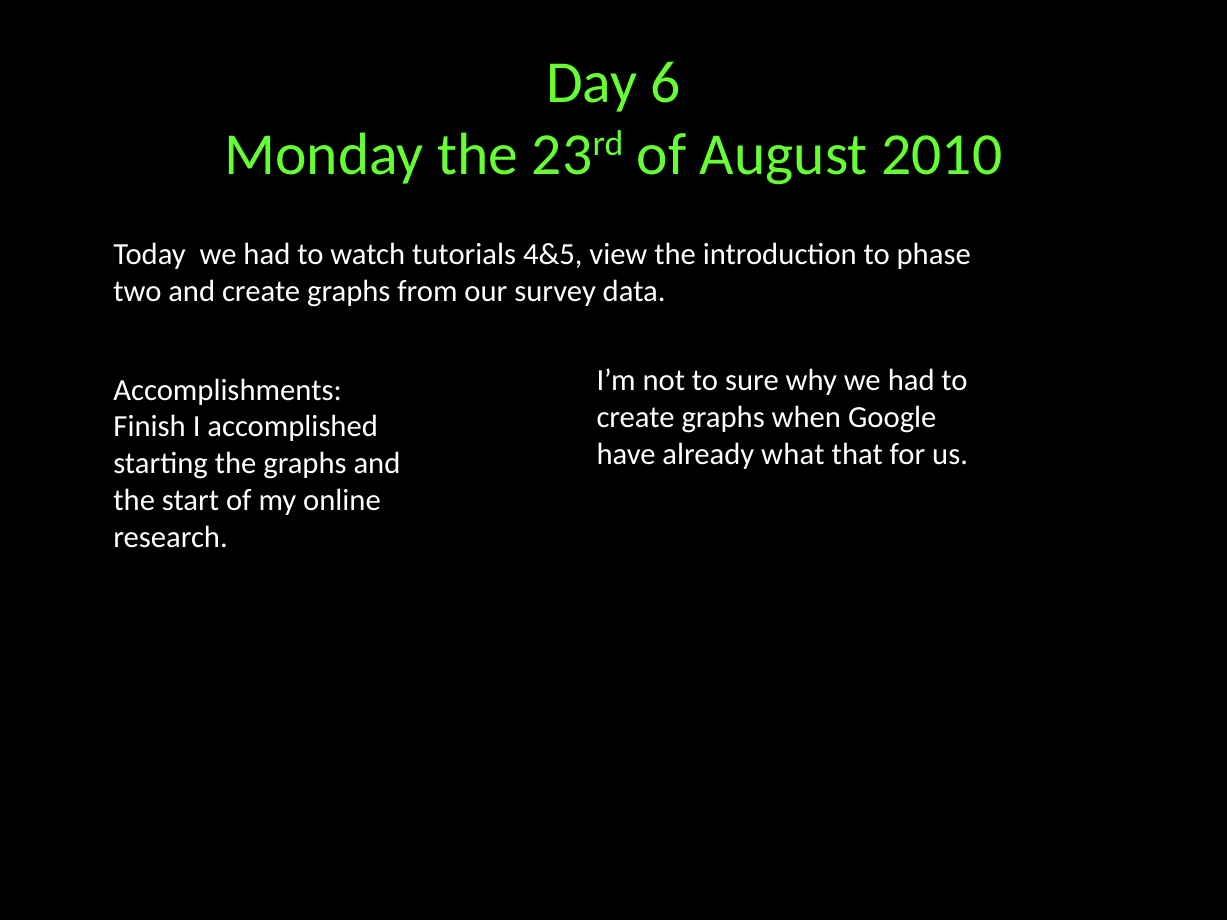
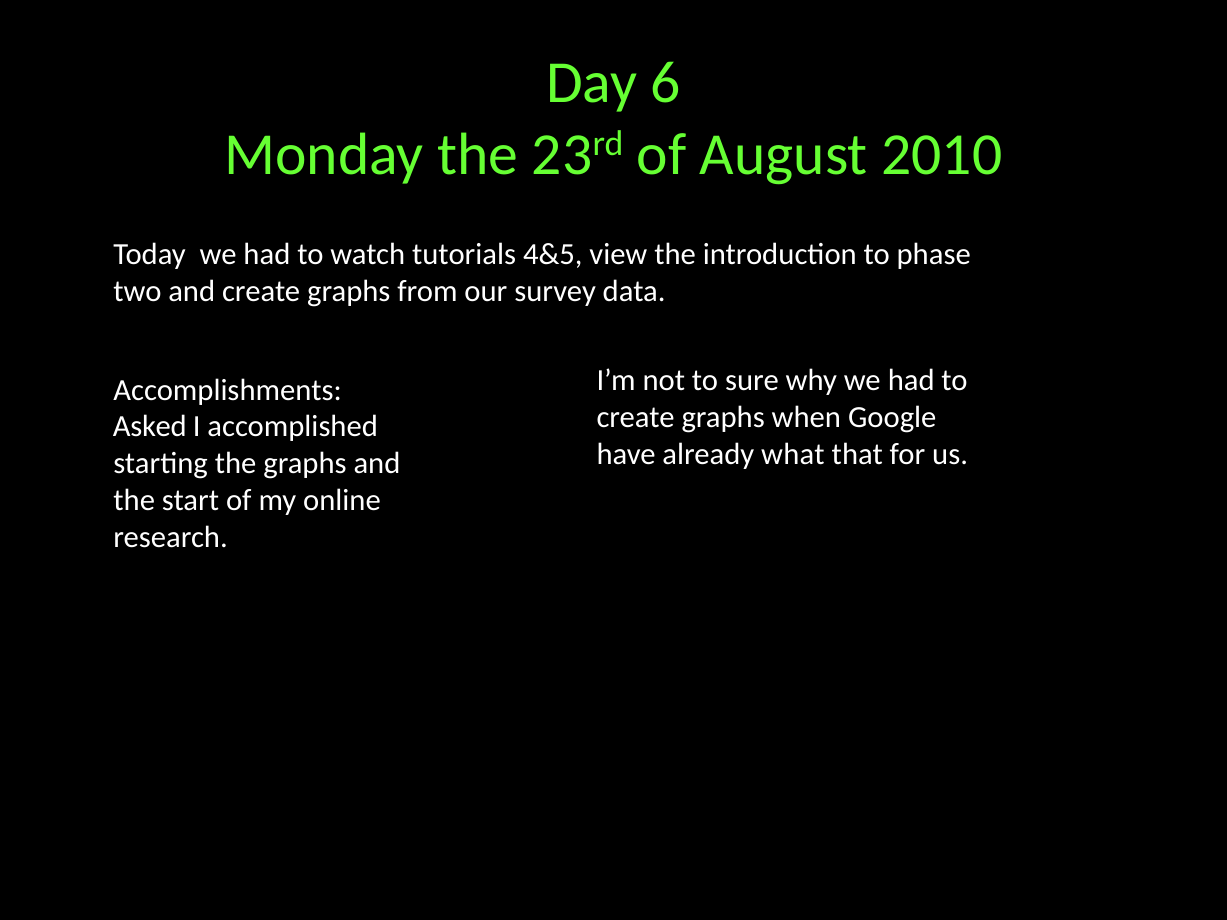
Finish: Finish -> Asked (150, 427)
